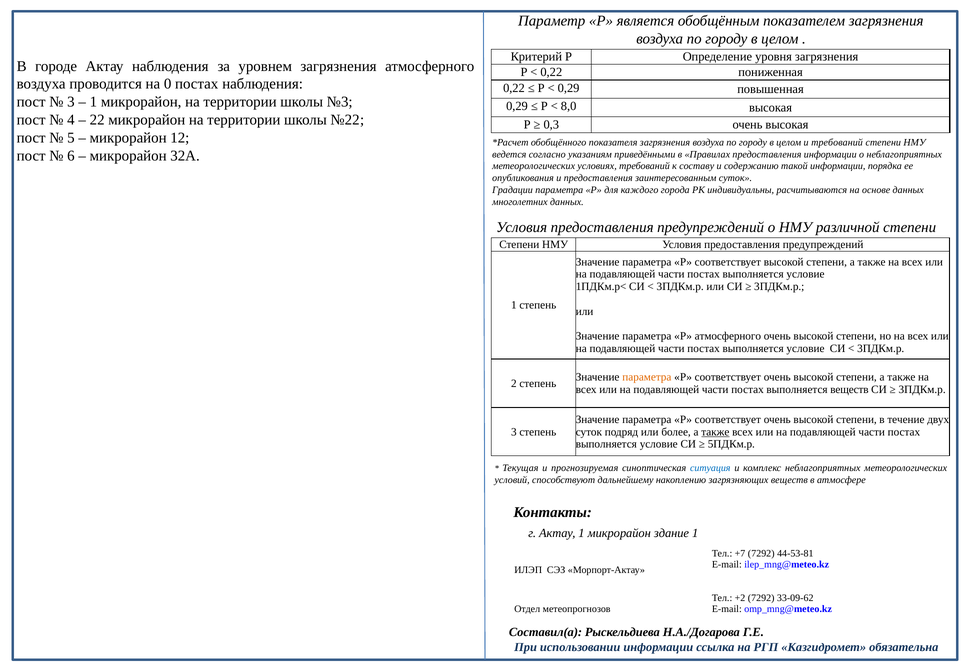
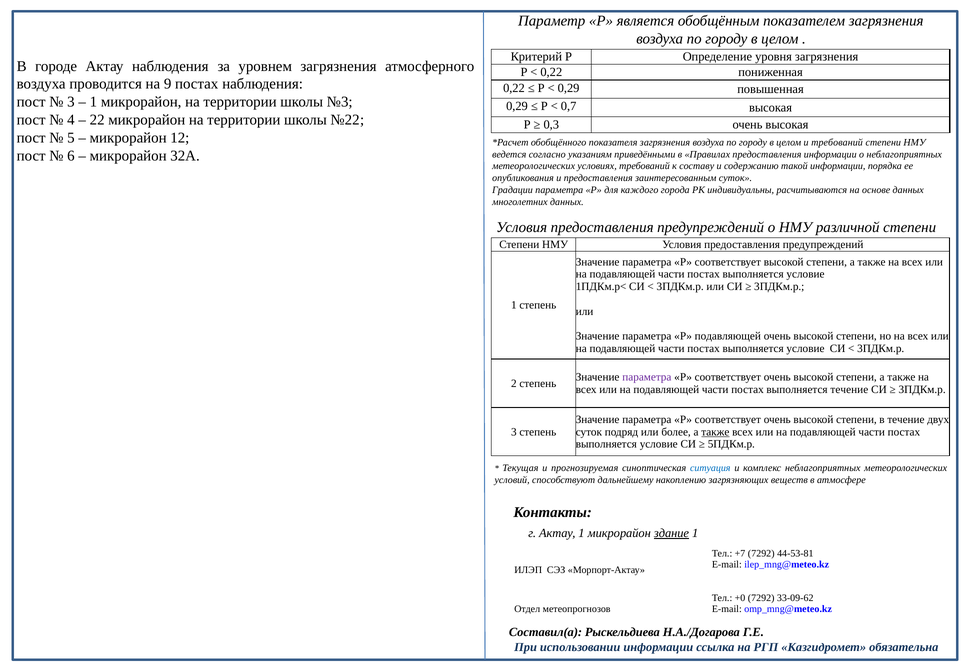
0: 0 -> 9 (168, 84)
8,0: 8,0 -> 0,7 (569, 106)
Р атмосферного: атмосферного -> подавляющей (728, 337)
параметра colour: orange -> purple (647, 377)
выполняется веществ: веществ -> течение (849, 390)
здание underline: none -> present (671, 534)
+2: +2 -> +0 (740, 598)
